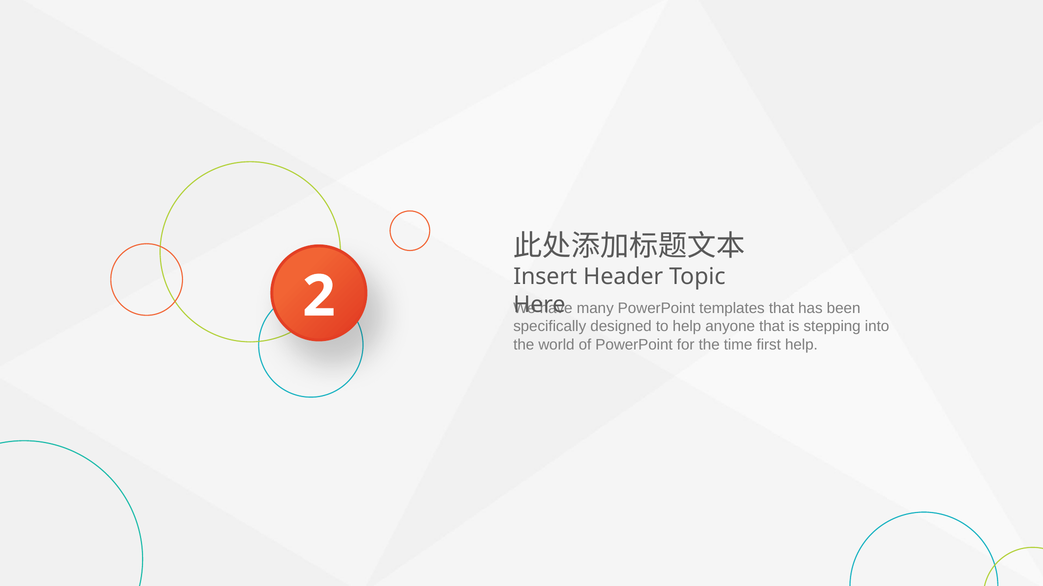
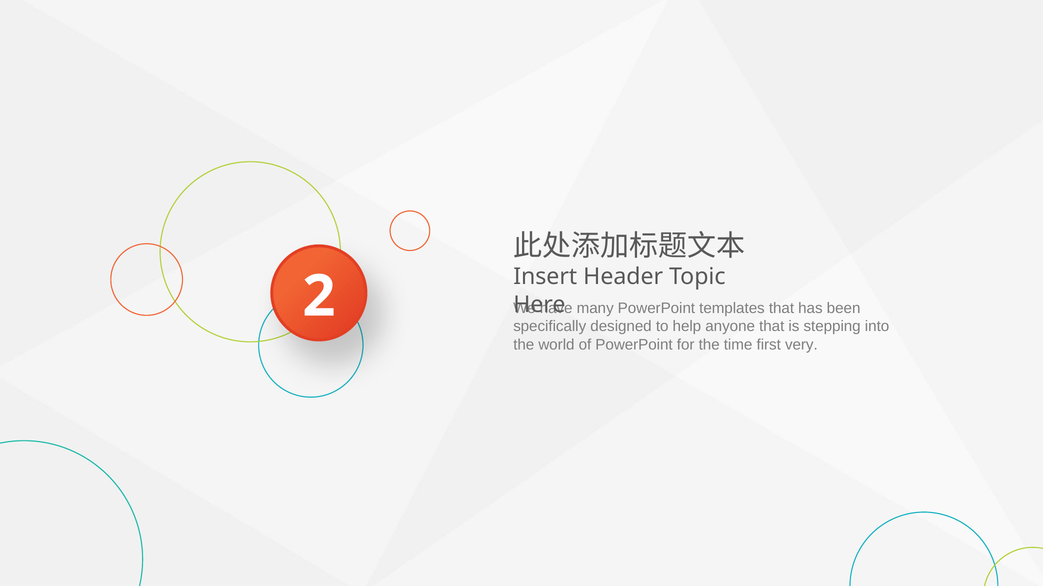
first help: help -> very (801, 345)
